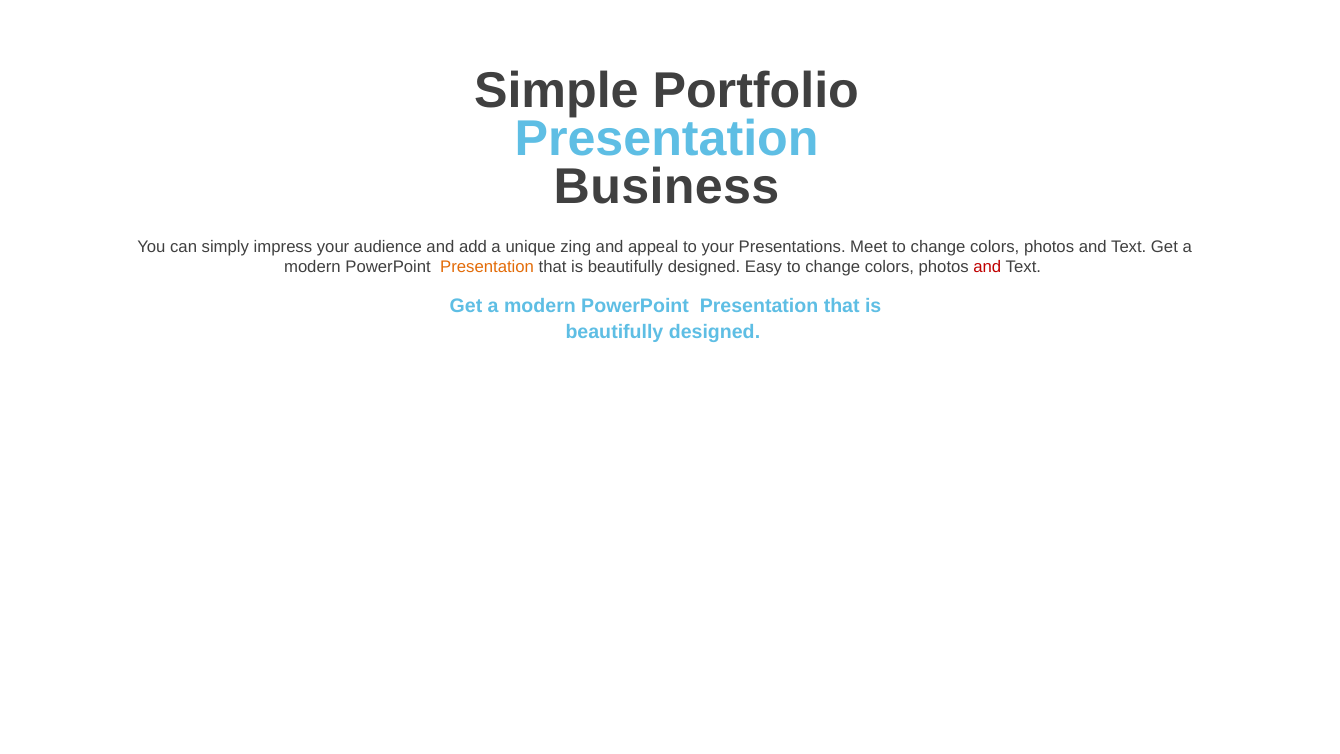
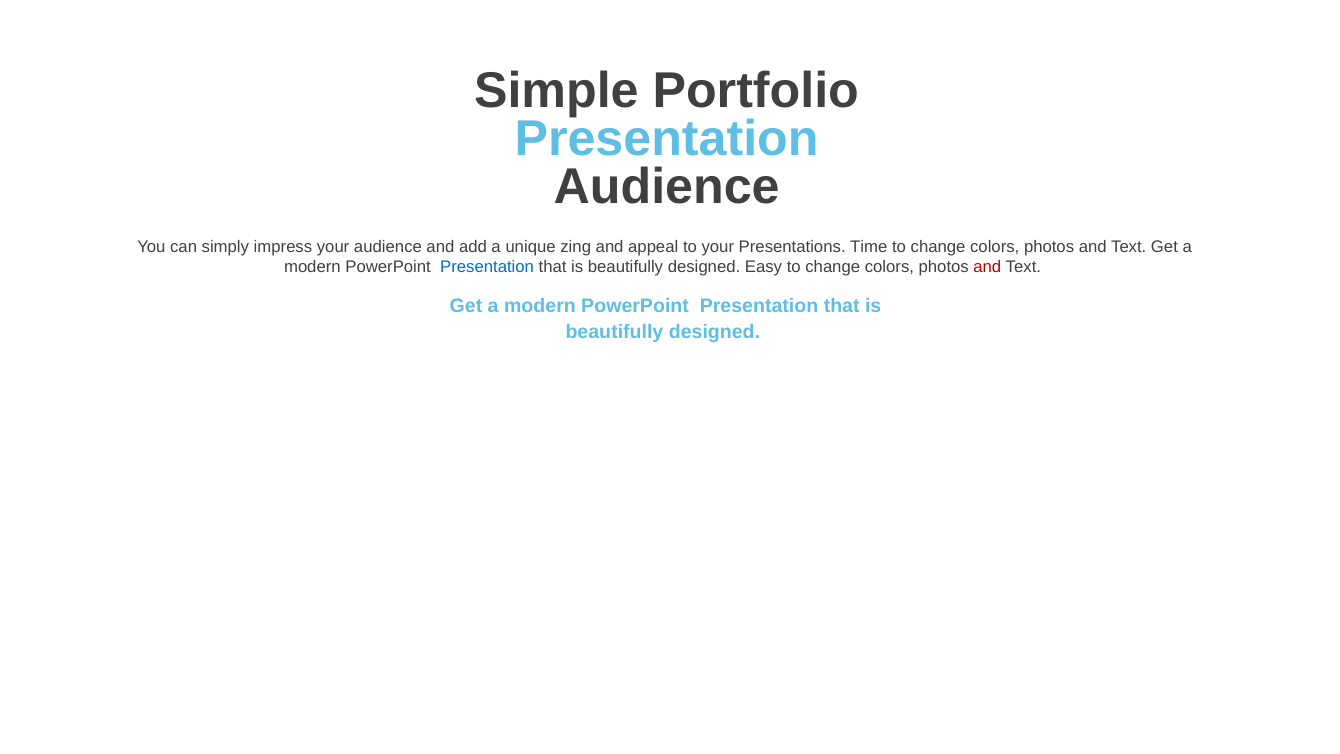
Business: Business -> Audience (667, 187)
Meet: Meet -> Time (869, 247)
Presentation colour: orange -> blue (487, 267)
